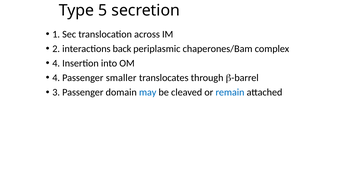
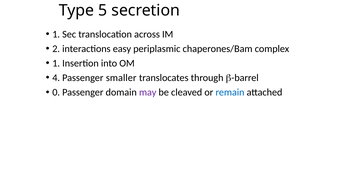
back: back -> easy (122, 49)
4: 4 -> 1 (56, 63)
3: 3 -> 0 (56, 92)
may colour: blue -> purple (148, 92)
